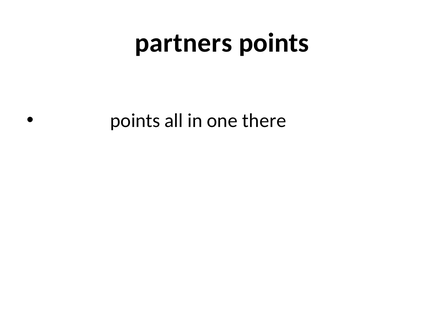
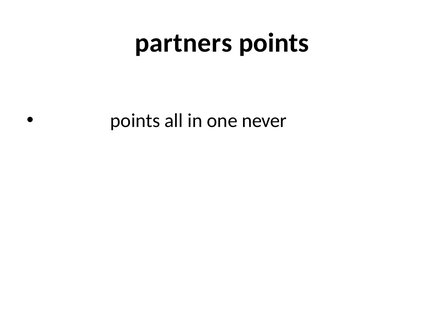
there: there -> never (264, 121)
